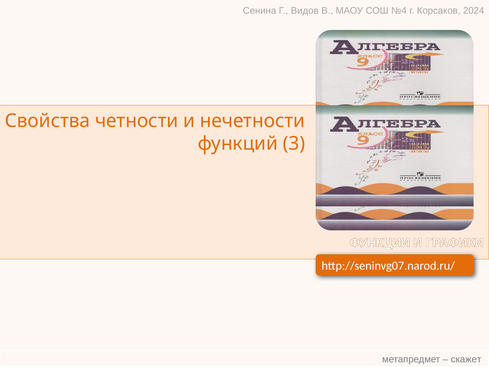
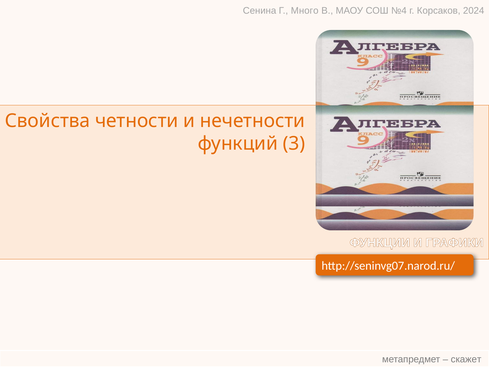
Видов: Видов -> Много (305, 11)
